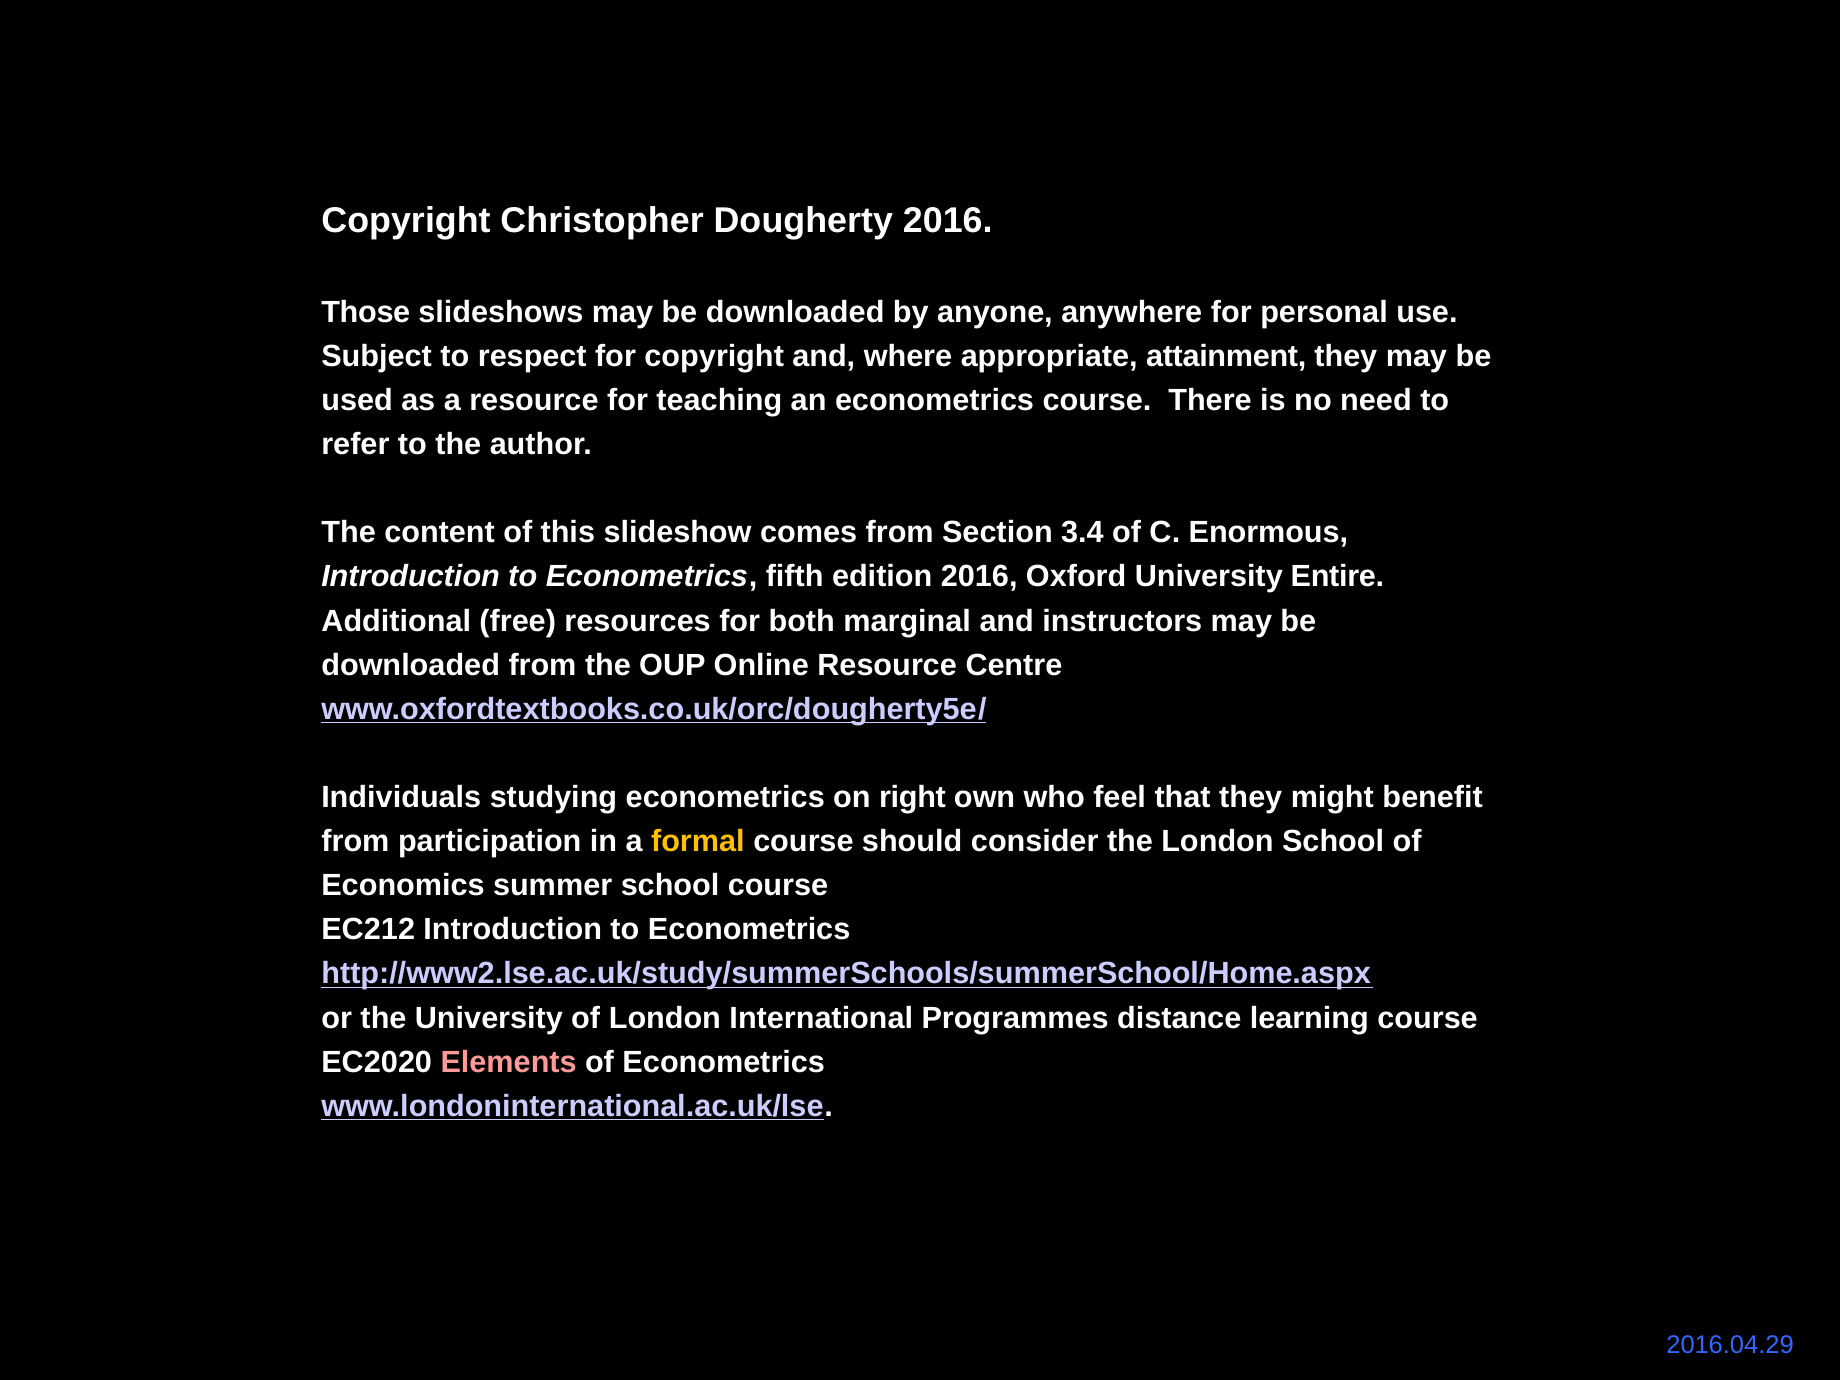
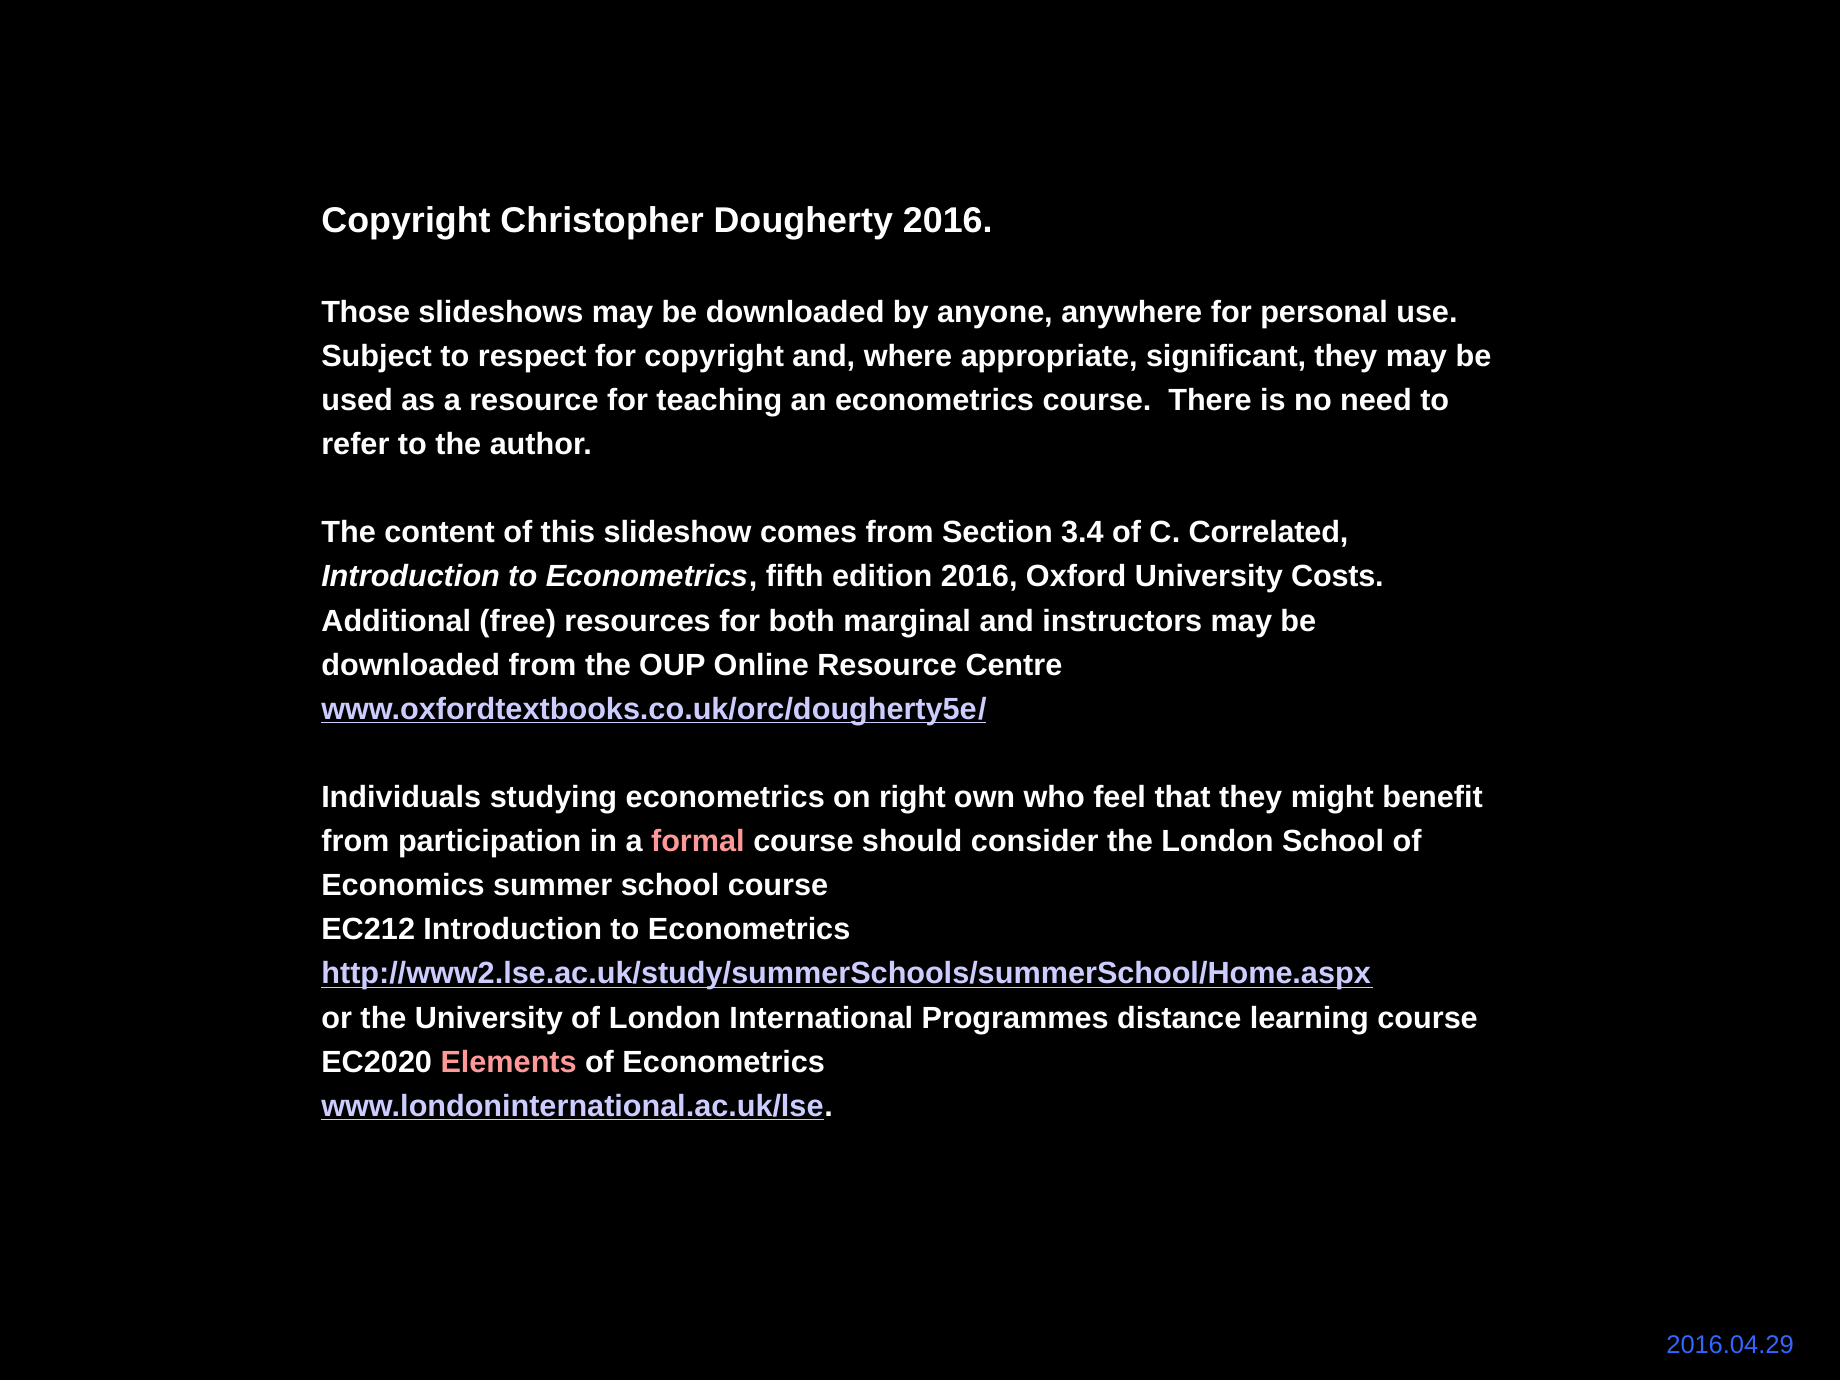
attainment: attainment -> significant (1226, 356)
Enormous: Enormous -> Correlated (1268, 533)
Entire: Entire -> Costs (1337, 577)
formal colour: yellow -> pink (698, 842)
